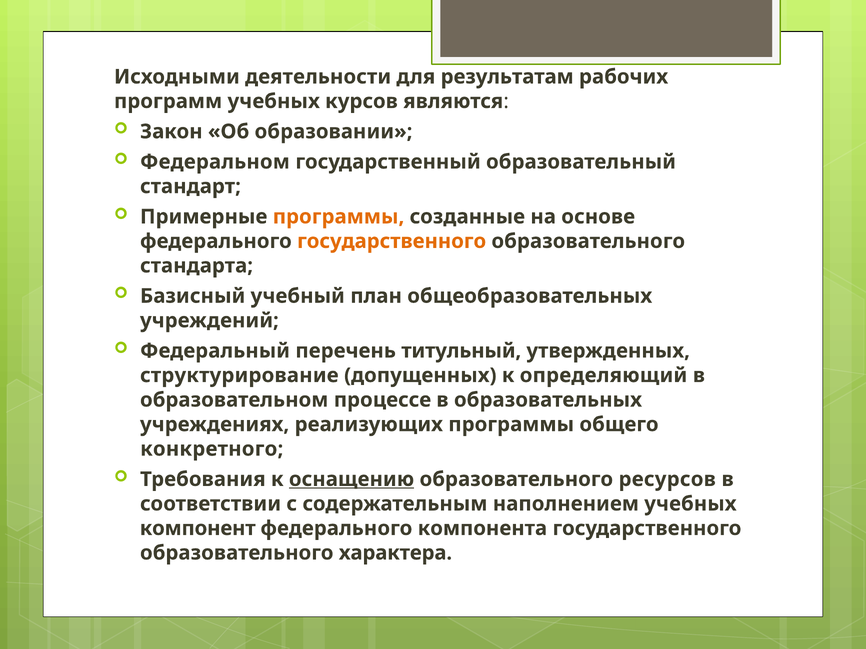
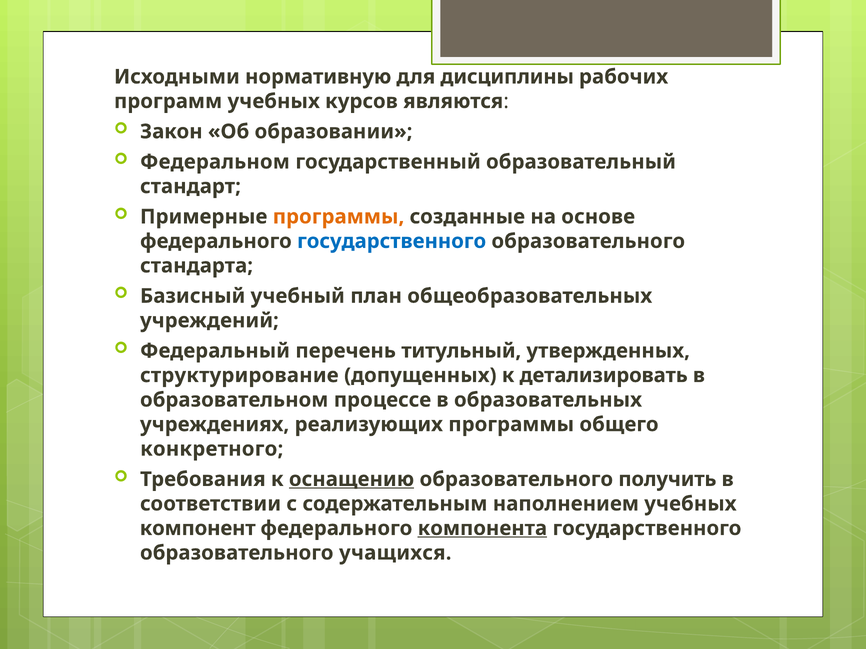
деятельности: деятельности -> нормативную (318, 77)
результатам: результатам -> дисциплины (507, 77)
государственного colour: orange -> blue (392, 241)
определяющий: определяющий -> детализировать (604, 376)
ресурсов: ресурсов -> получить (667, 480)
компонента underline: none -> present (482, 529)
характера: характера -> учащихся (395, 553)
